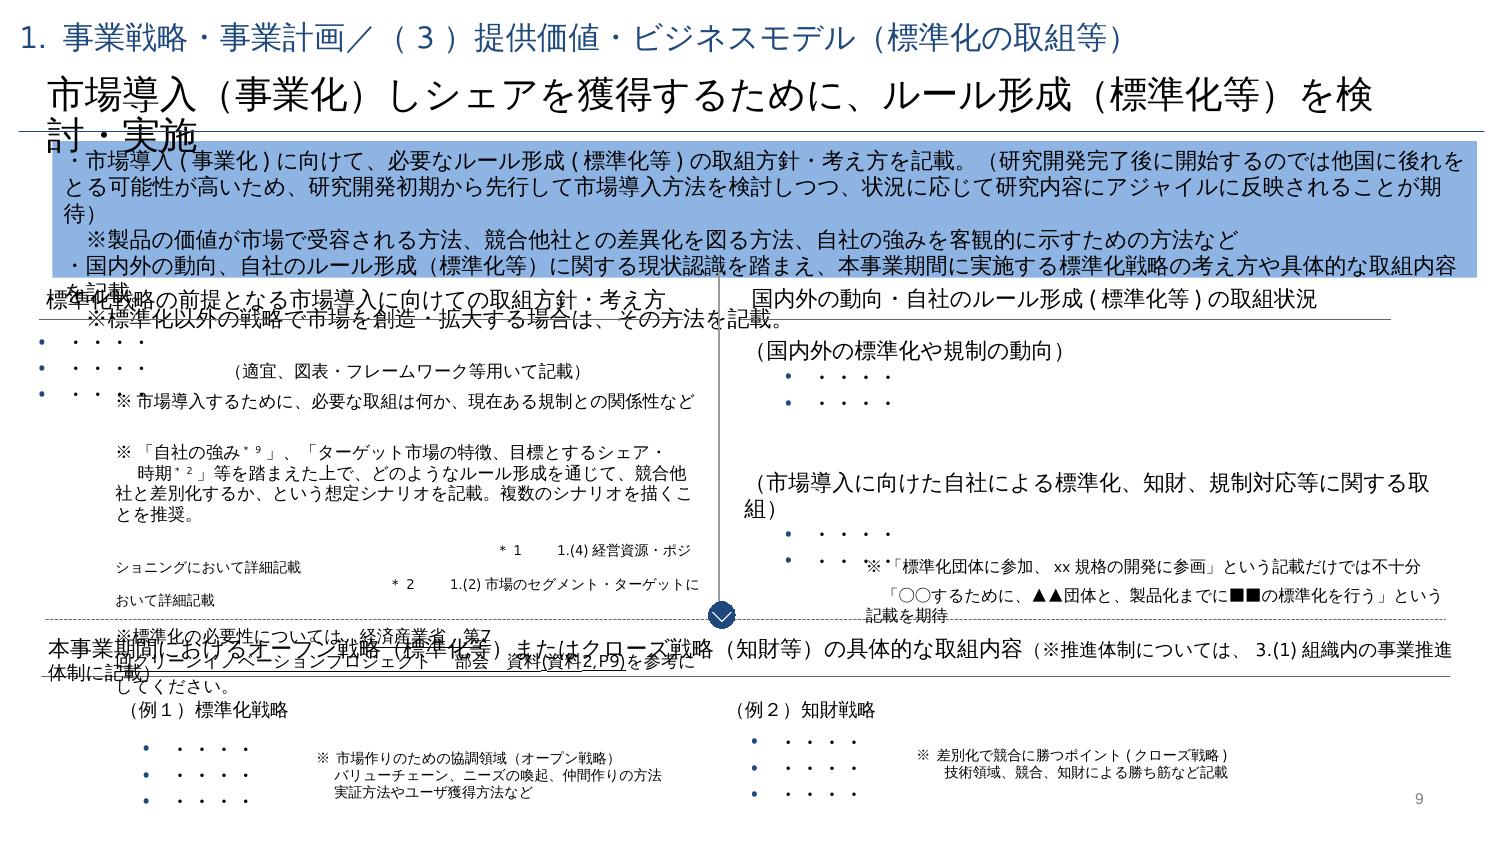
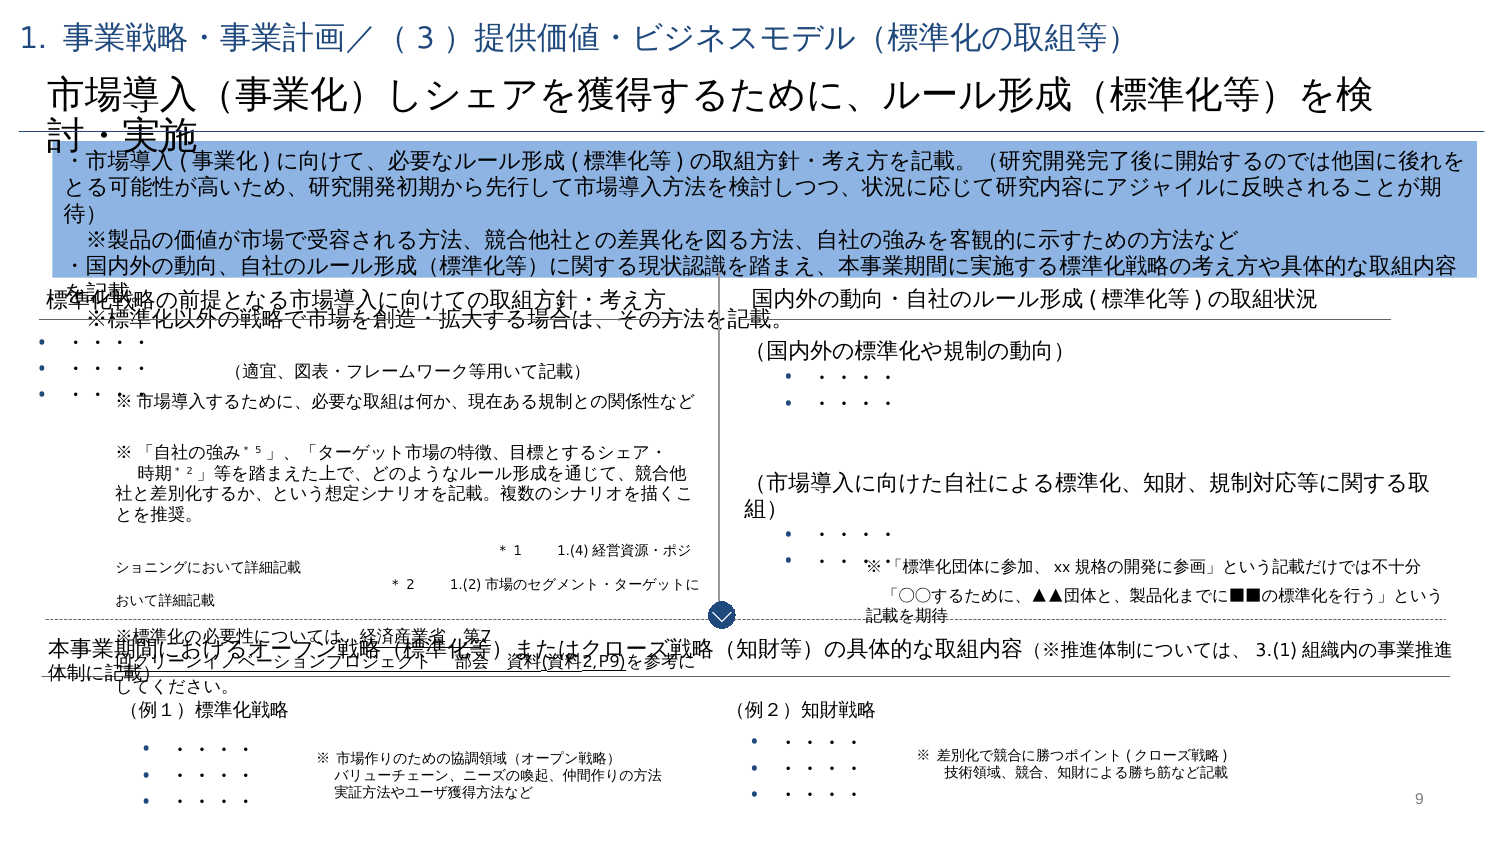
9: 9 -> 5 (258, 450)
